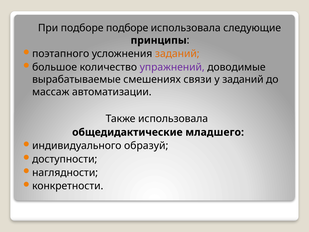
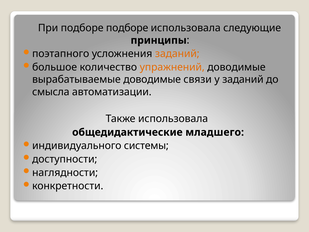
упражнений colour: purple -> orange (172, 67)
вырабатываемые смешениях: смешениях -> доводимые (152, 79)
массаж: массаж -> смысла (51, 92)
образуй: образуй -> системы (146, 146)
